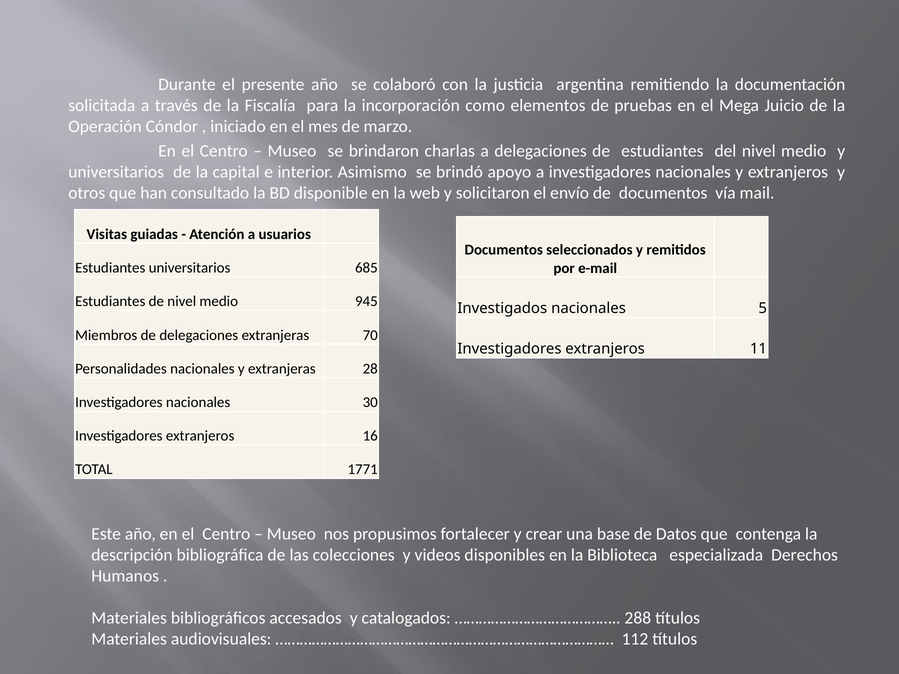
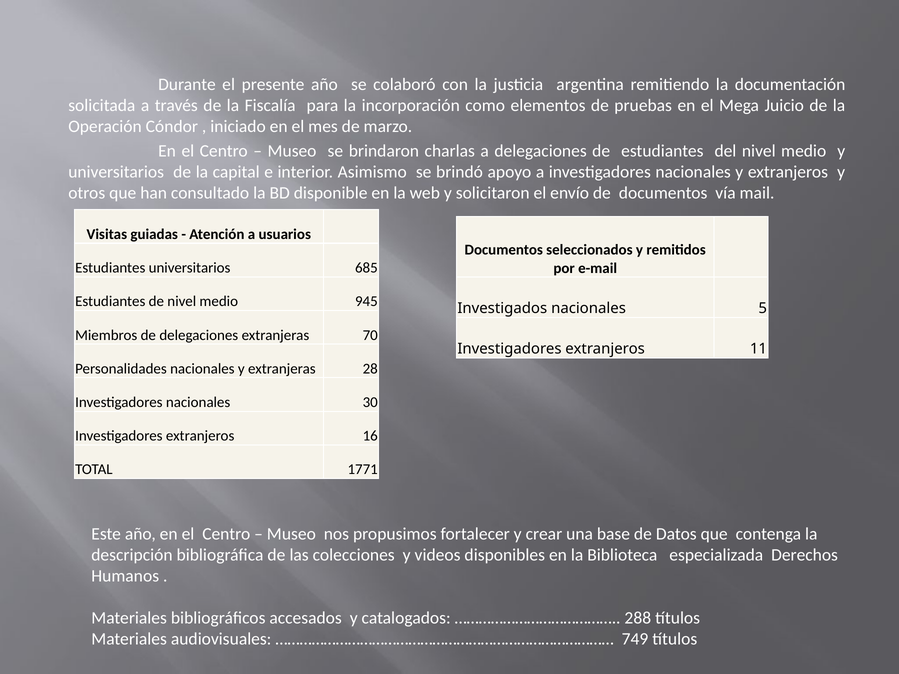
112: 112 -> 749 (635, 639)
